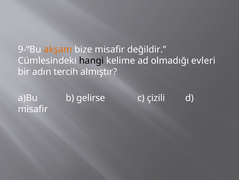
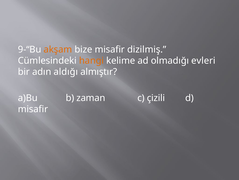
değildir: değildir -> dizilmiş (147, 49)
hangi colour: black -> orange (91, 60)
tercih: tercih -> aldığı (66, 72)
gelirse: gelirse -> zaman (91, 98)
